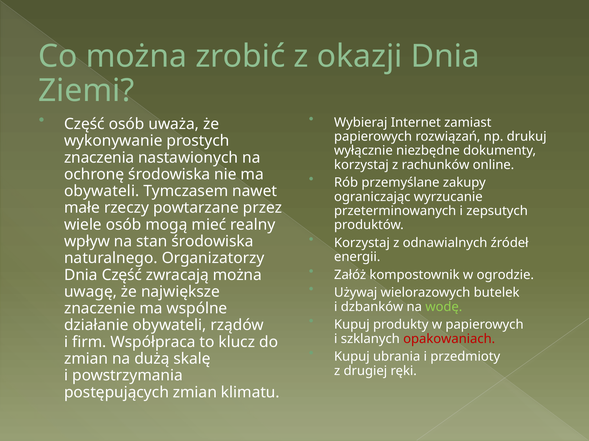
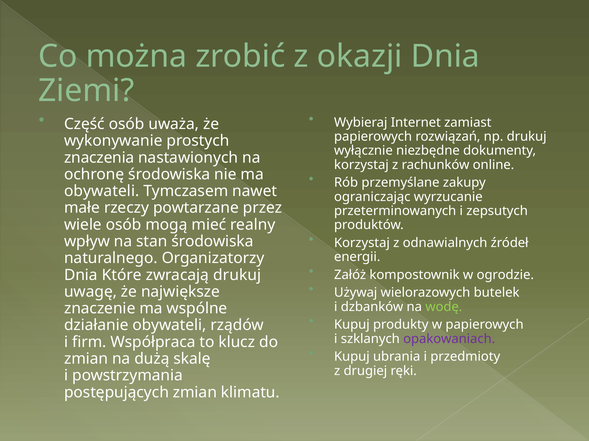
Dnia Część: Część -> Które (122, 275)
zwracają można: można -> drukuj (237, 275)
opakowaniach colour: red -> purple (449, 339)
